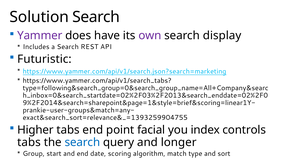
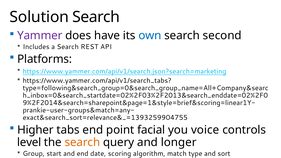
own colour: purple -> blue (150, 36)
display: display -> second (222, 36)
Futuristic: Futuristic -> Platforms (45, 59)
index: index -> voice (205, 130)
tabs: tabs -> level (29, 142)
search colour: blue -> orange (82, 142)
